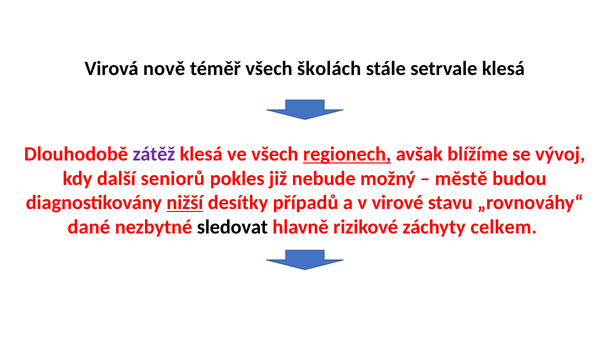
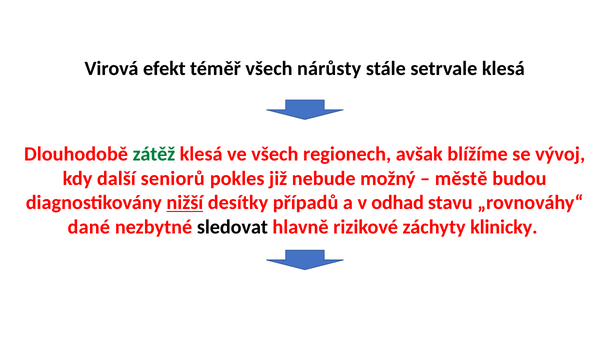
nově: nově -> efekt (164, 69)
školách: školách -> nárůsty (329, 69)
zátěž colour: purple -> green (154, 154)
regionech underline: present -> none (347, 154)
virové: virové -> odhad (398, 203)
celkem: celkem -> klinicky (504, 227)
